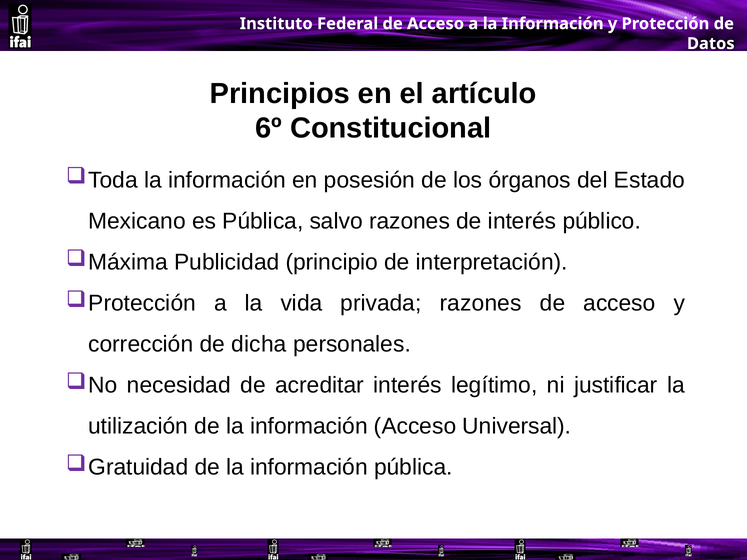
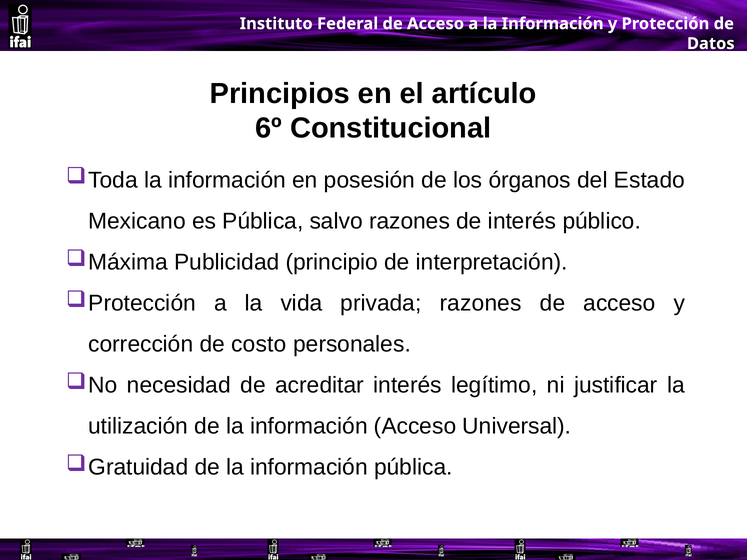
dicha: dicha -> costo (259, 344)
